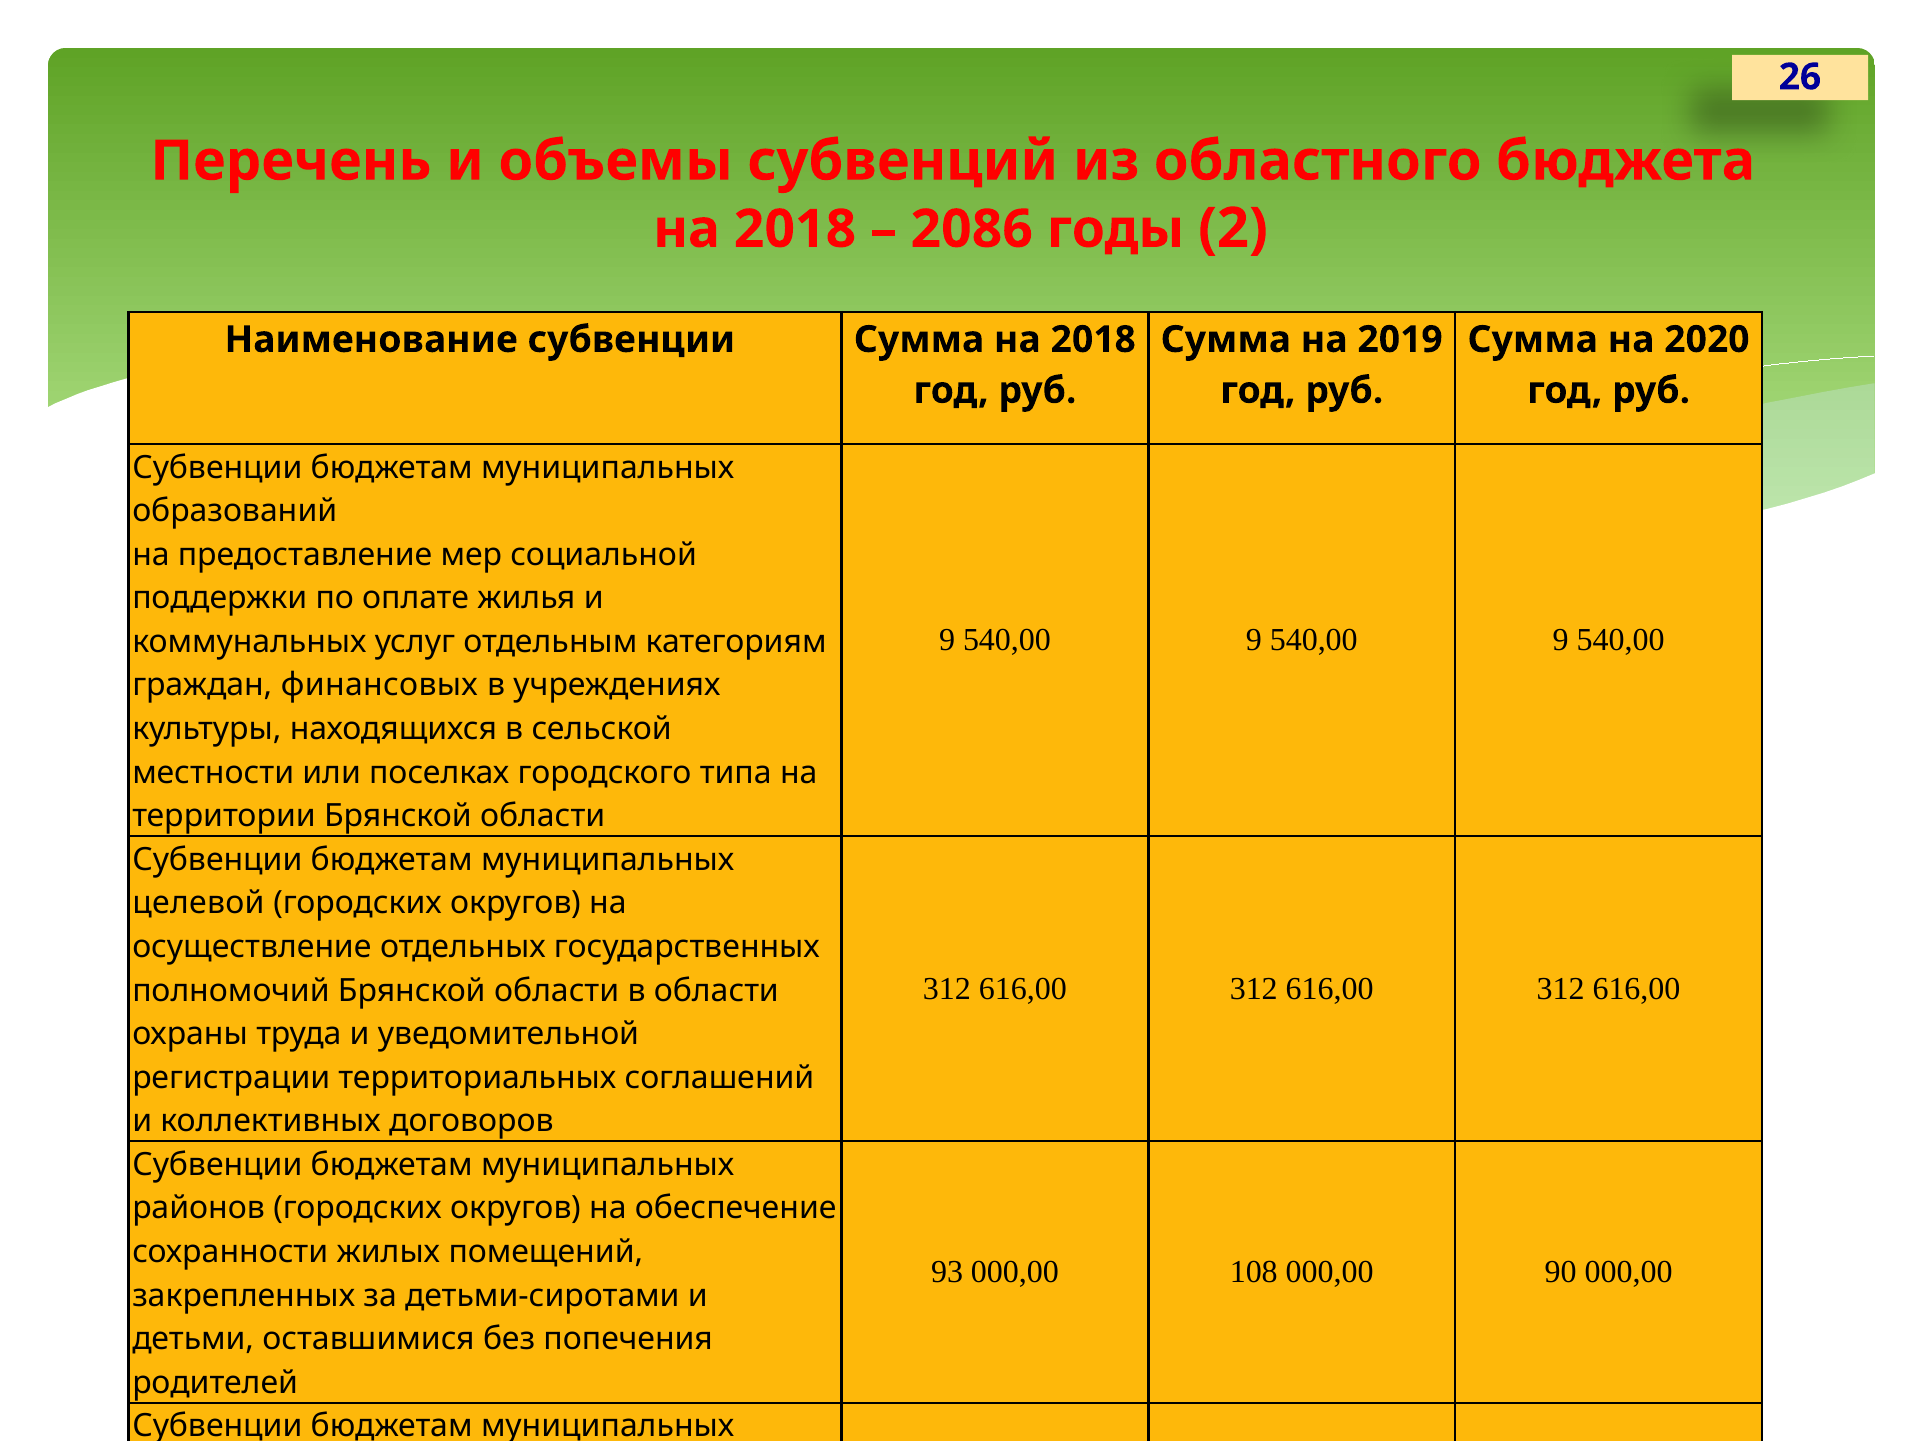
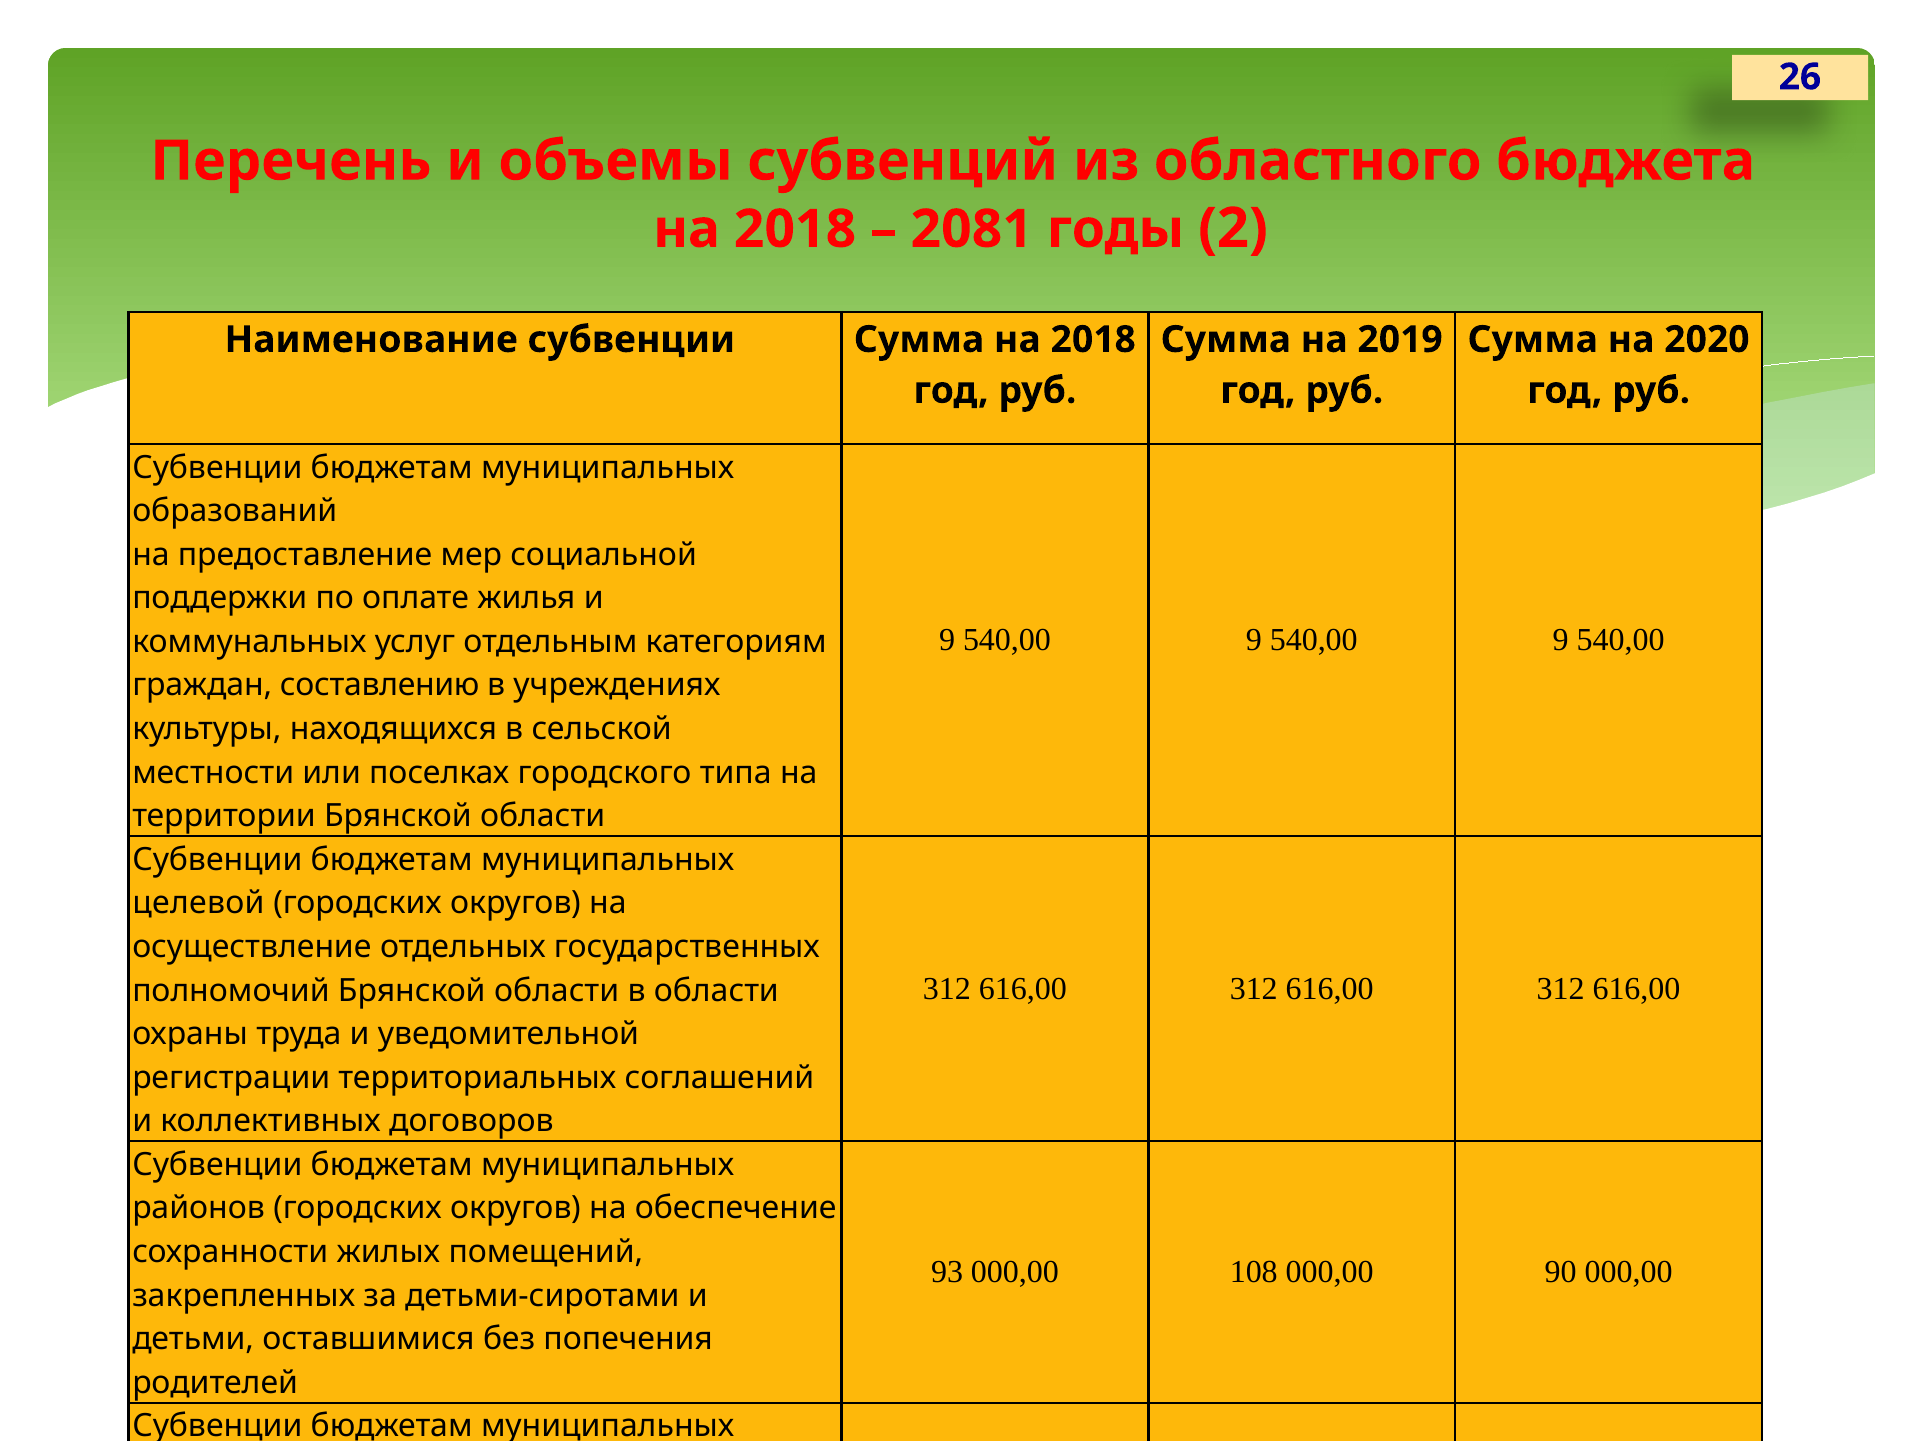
2086: 2086 -> 2081 (972, 229)
финансовых: финансовых -> составлению (380, 685)
